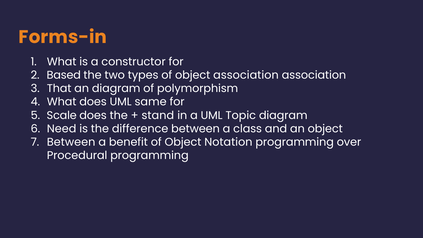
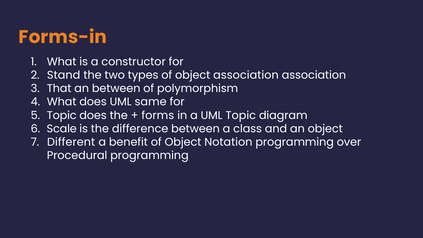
Based: Based -> Stand (64, 75)
an diagram: diagram -> between (116, 89)
Scale: Scale -> Topic (62, 115)
stand: stand -> forms (158, 115)
Need: Need -> Scale (62, 129)
Between: Between -> Different (71, 142)
